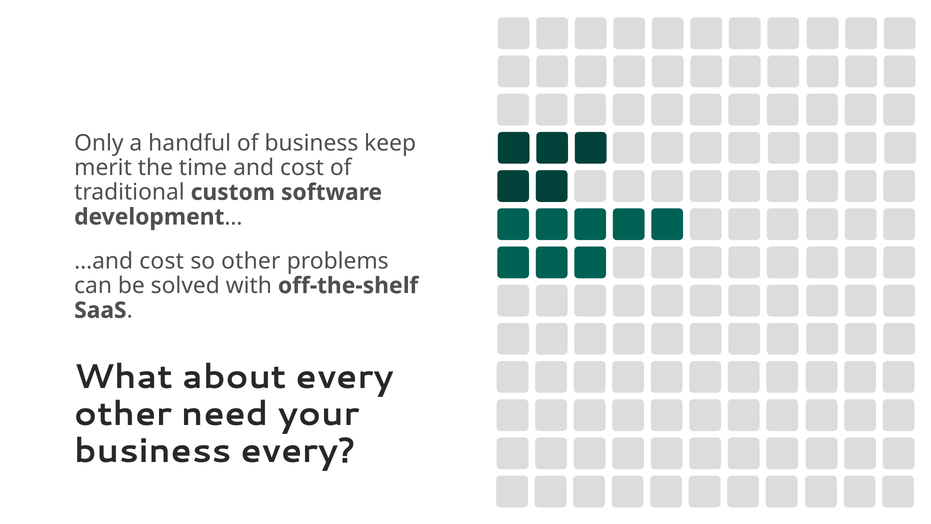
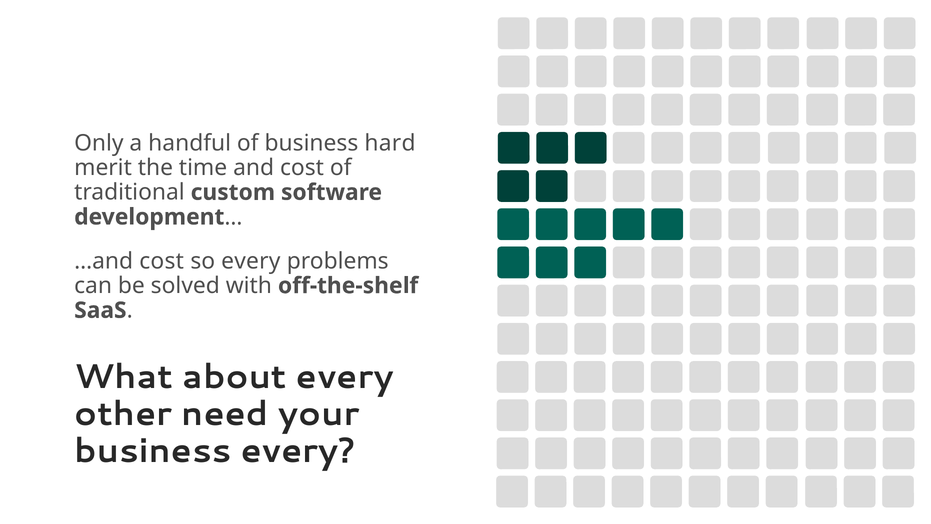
keep: keep -> hard (390, 143)
so other: other -> every (251, 261)
